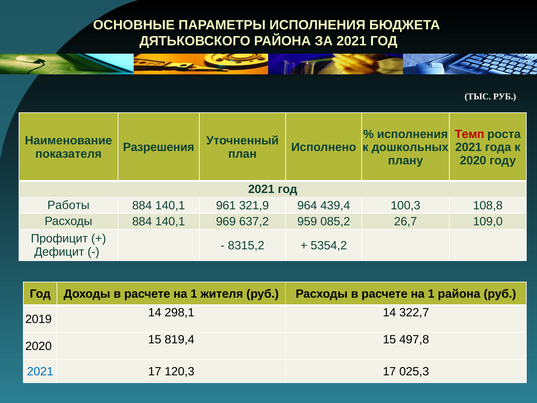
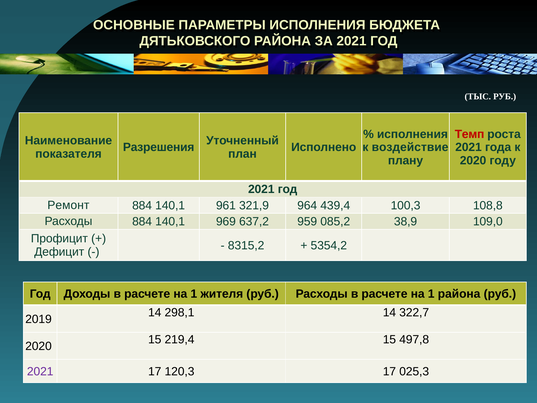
дошкольных: дошкольных -> воздействие (410, 147)
Работы: Работы -> Ремонт (68, 205)
26,7: 26,7 -> 38,9 (406, 222)
819,4: 819,4 -> 219,4 (180, 339)
2021 colour: blue -> purple (40, 371)
